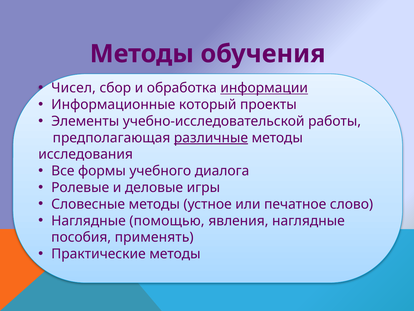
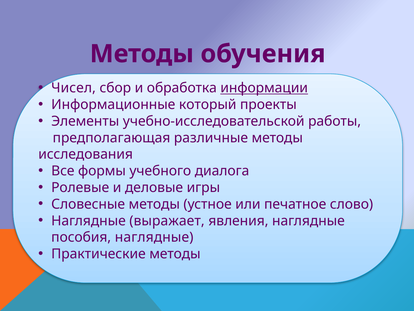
различные underline: present -> none (211, 138)
помощью: помощью -> выражает (167, 220)
пособия применять: применять -> наглядные (154, 237)
